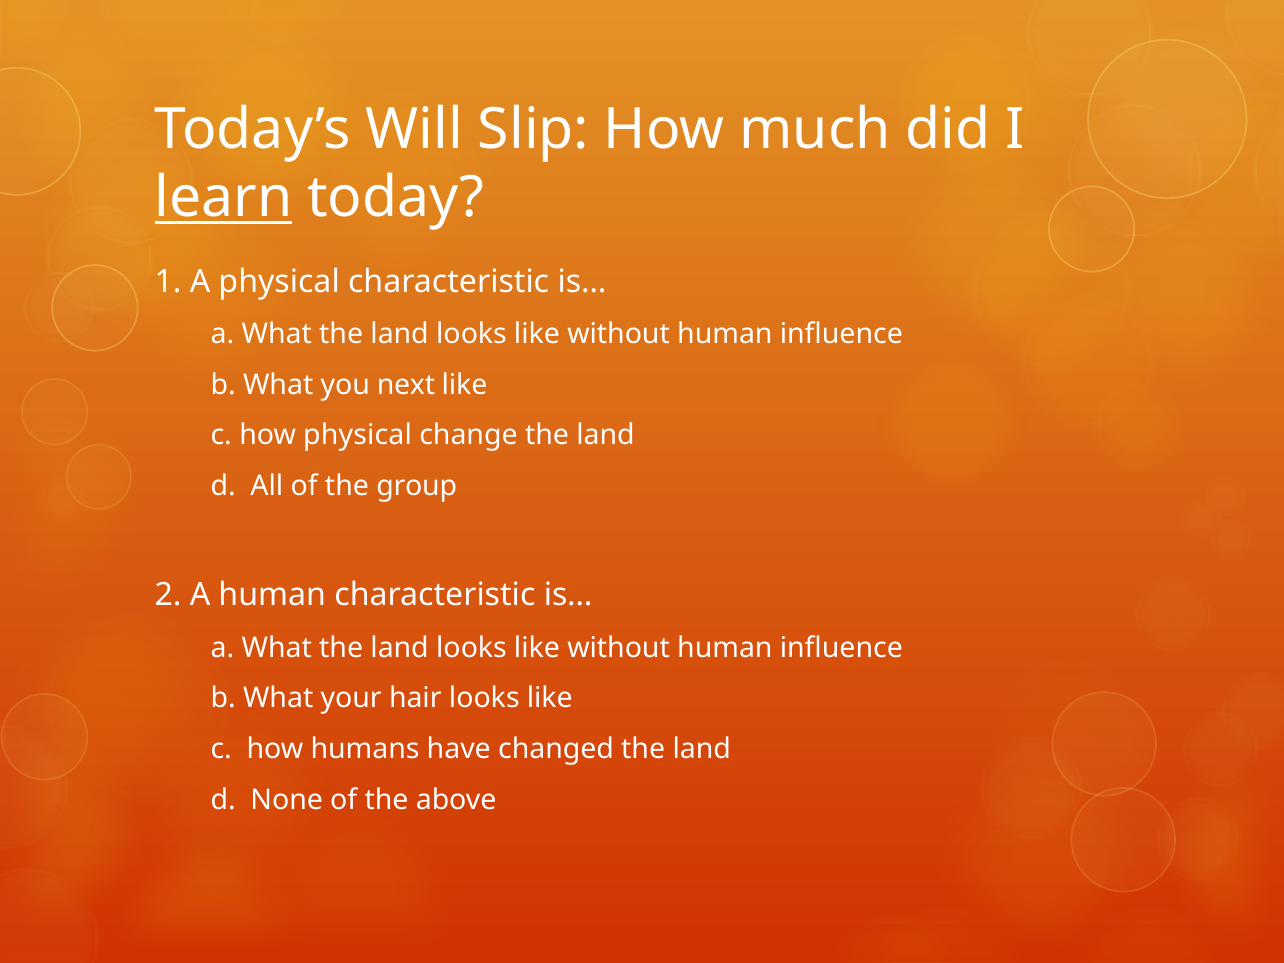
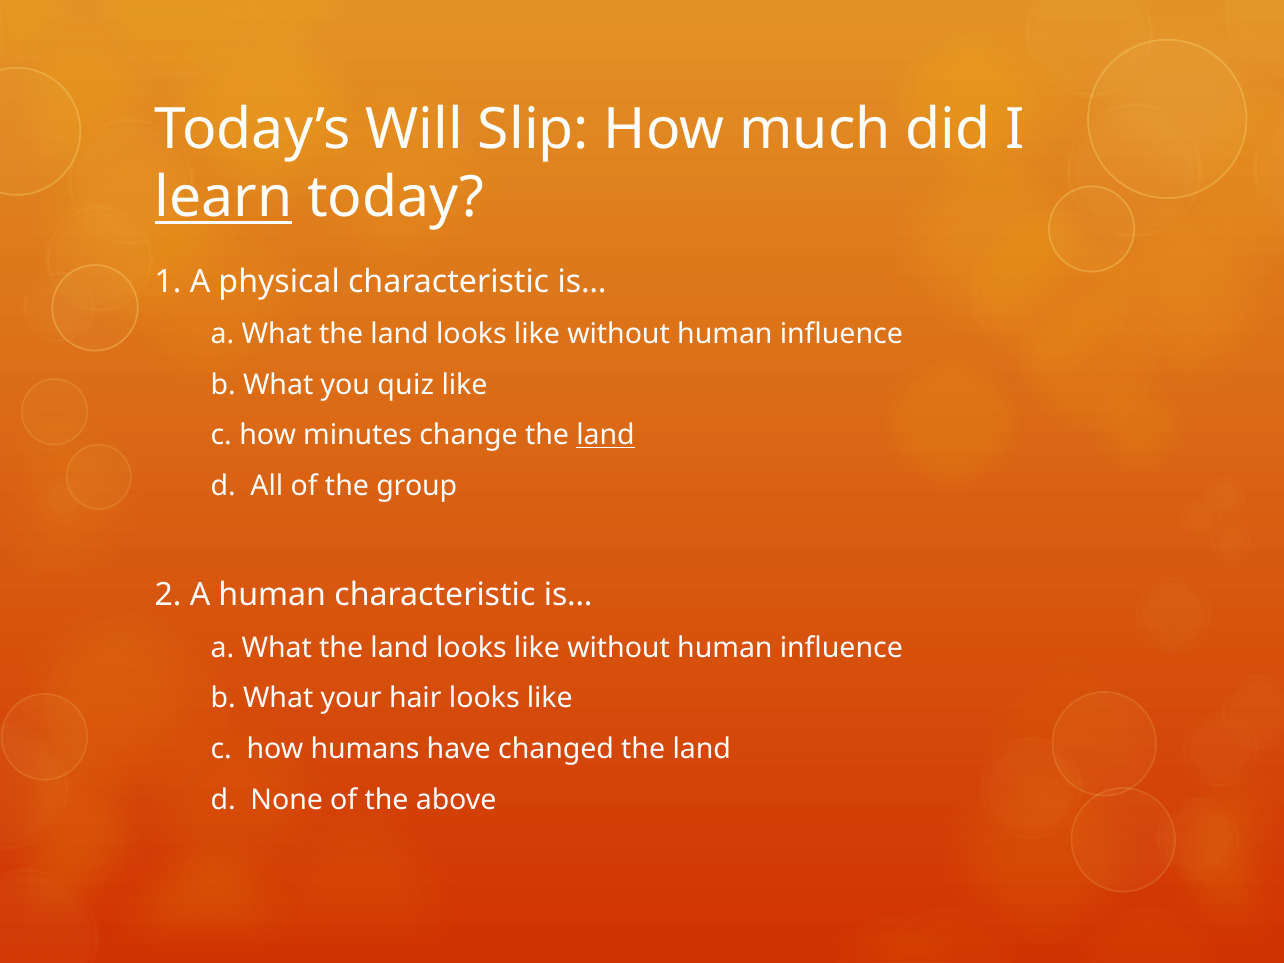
next: next -> quiz (406, 385)
how physical: physical -> minutes (358, 435)
land underline: none -> present (606, 435)
